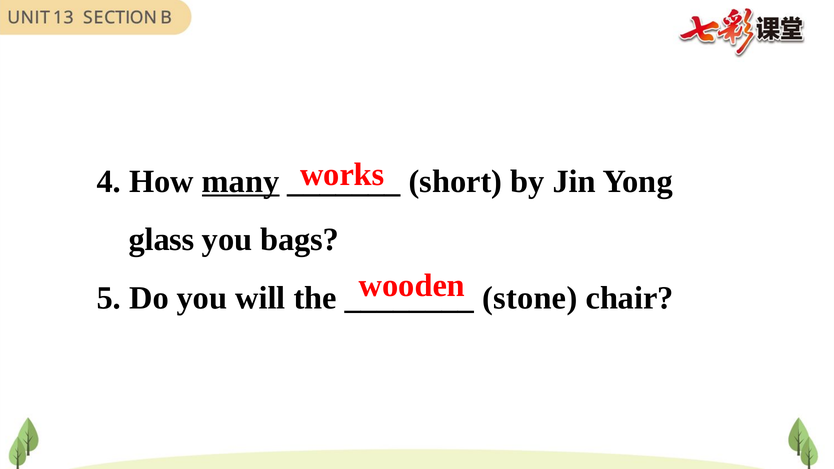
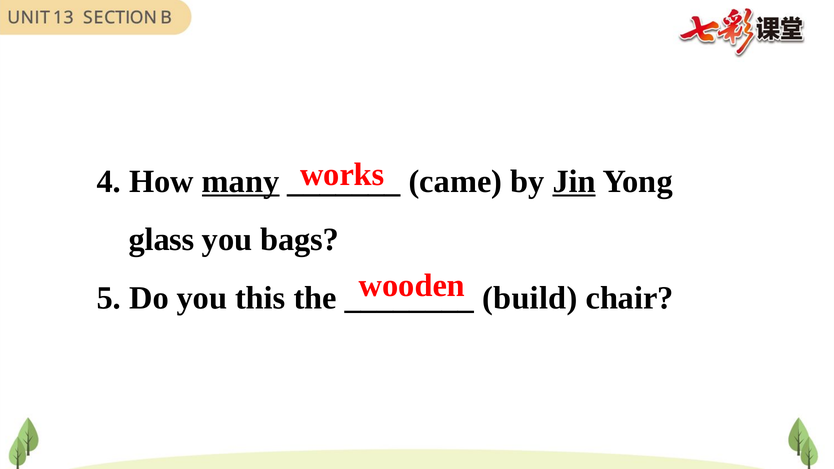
short: short -> came (455, 181)
Jin underline: none -> present (574, 181)
will: will -> this (260, 298)
stone: stone -> build (530, 298)
